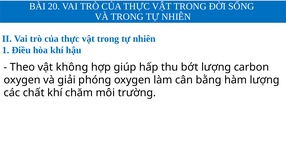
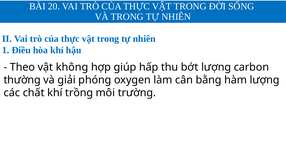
oxygen: oxygen -> thường (22, 80)
chăm: chăm -> trồng (79, 93)
